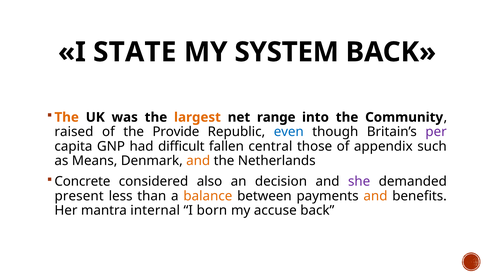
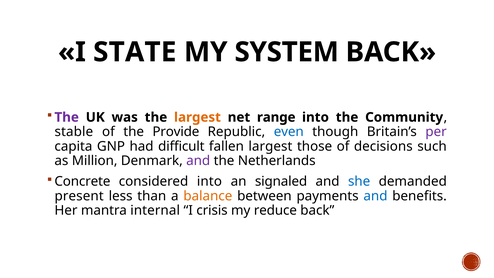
The colour: orange -> purple (67, 117)
raised: raised -> stable (74, 132)
fallen central: central -> largest (270, 146)
appendix: appendix -> decisions (383, 146)
Means: Means -> Million (95, 161)
and colour: orange -> purple (198, 161)
considered also: also -> into (209, 181)
decision: decision -> signaled (281, 181)
she colour: purple -> blue (359, 181)
and colour: orange -> blue (375, 196)
born: born -> crisis (212, 210)
accuse: accuse -> reduce (275, 210)
